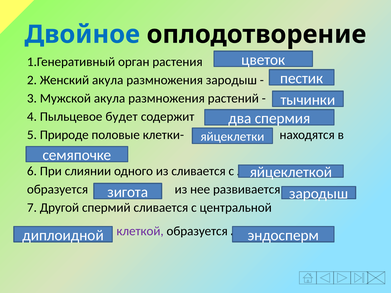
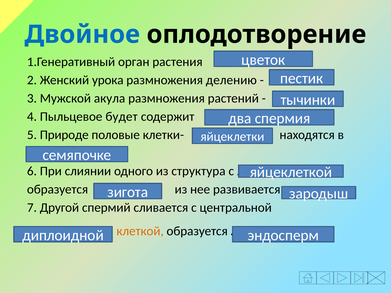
Женский акула: акула -> урока (108, 80)
размножения зародыш: зародыш -> делению (231, 80)
из сливается: сливается -> структура (198, 171)
клеткой colour: purple -> orange (140, 231)
